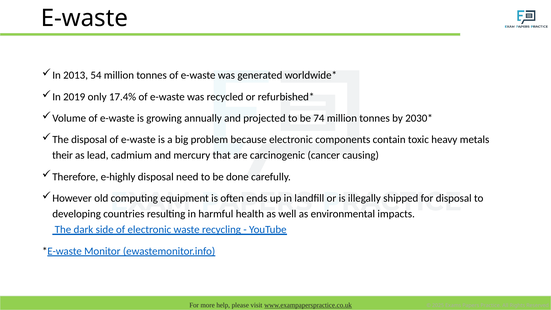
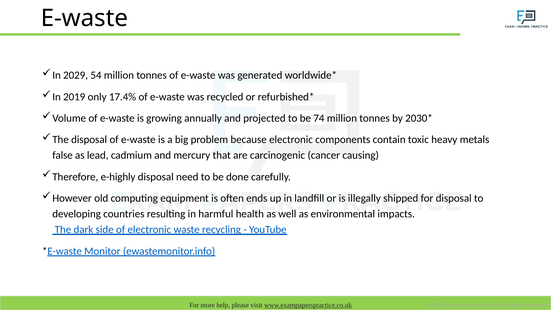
2013: 2013 -> 2029 (76, 75)
their: their -> false (63, 155)
